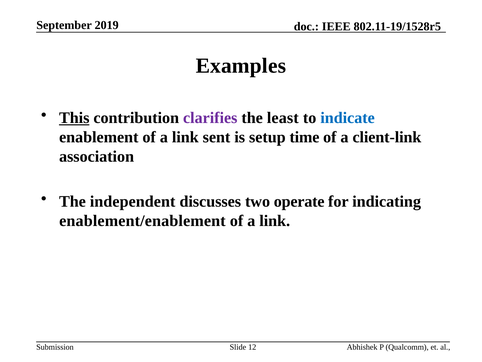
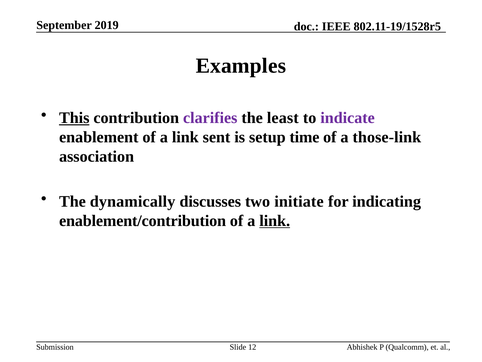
indicate colour: blue -> purple (348, 118)
client-link: client-link -> those-link (387, 137)
independent: independent -> dynamically (133, 201)
operate: operate -> initiate (299, 201)
enablement/enablement: enablement/enablement -> enablement/contribution (143, 220)
link underline: none -> present (275, 220)
